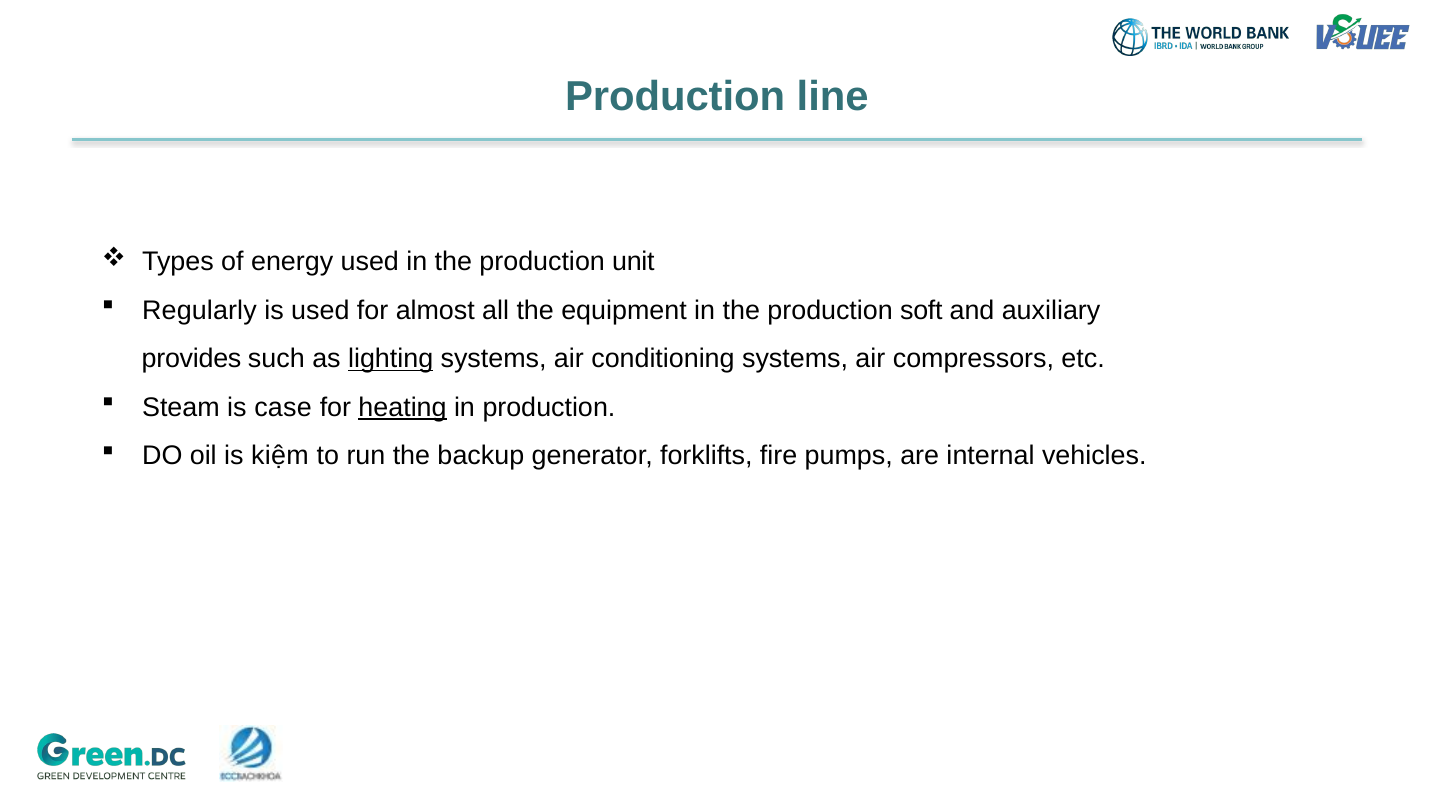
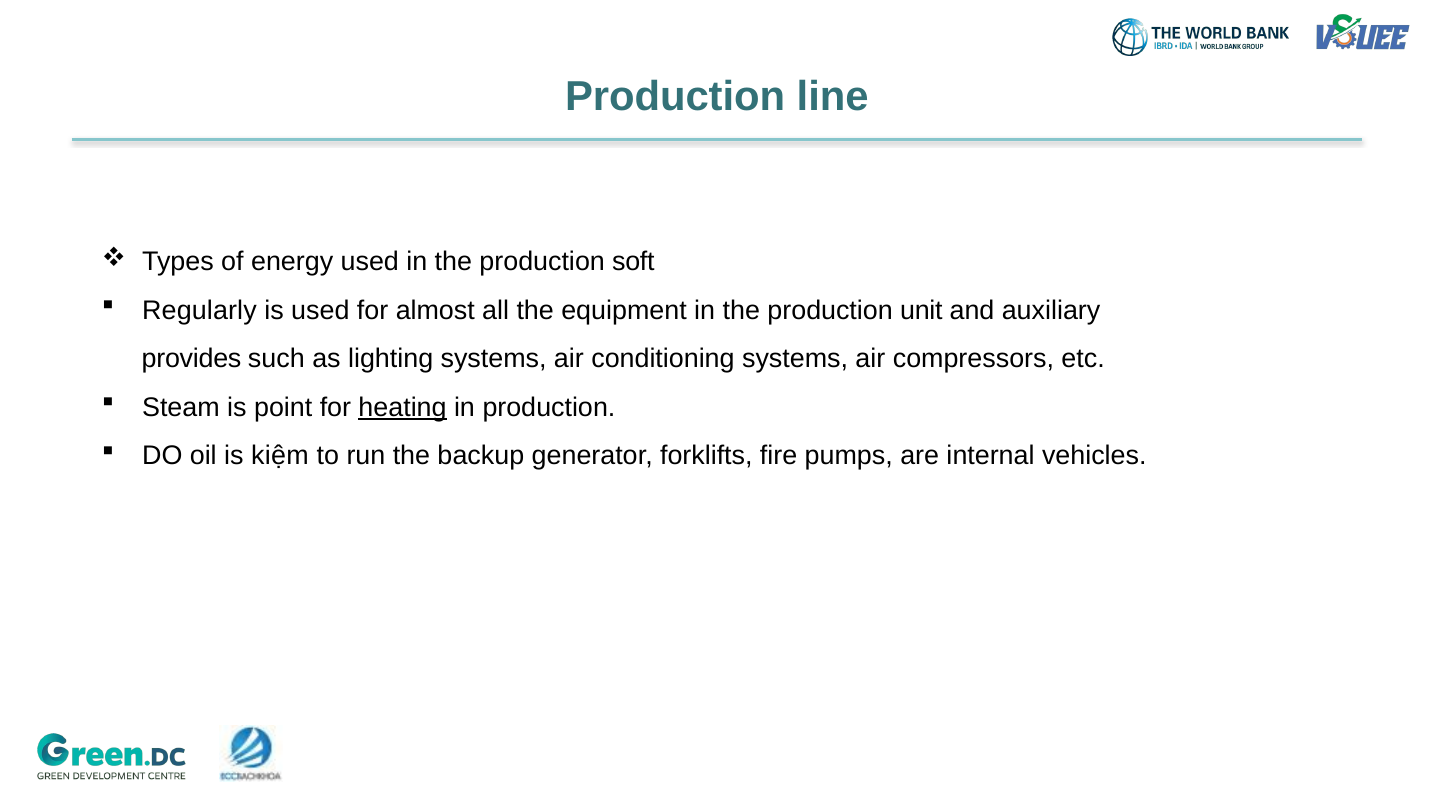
unit: unit -> soft (633, 262)
soft: soft -> unit (921, 311)
lighting underline: present -> none (391, 359)
case: case -> point (283, 408)
